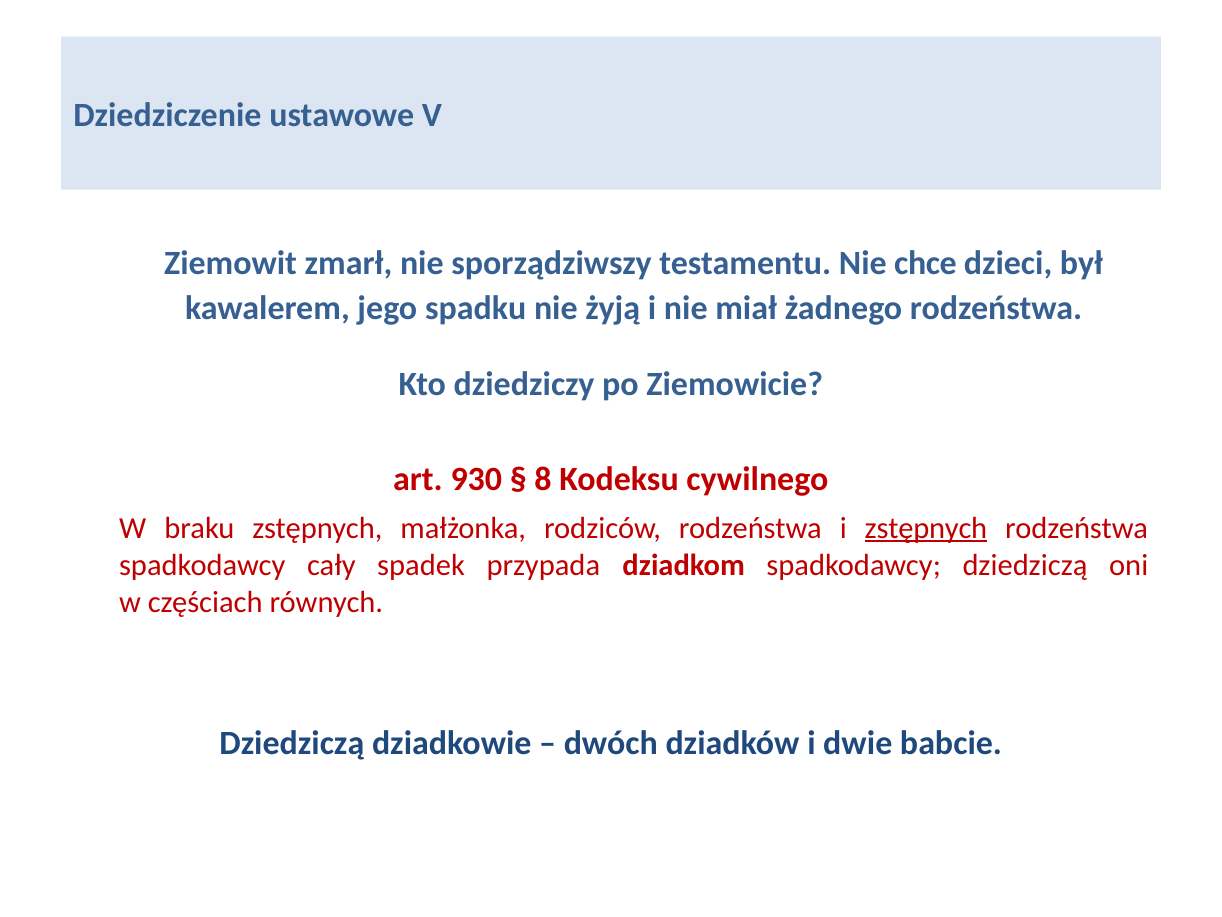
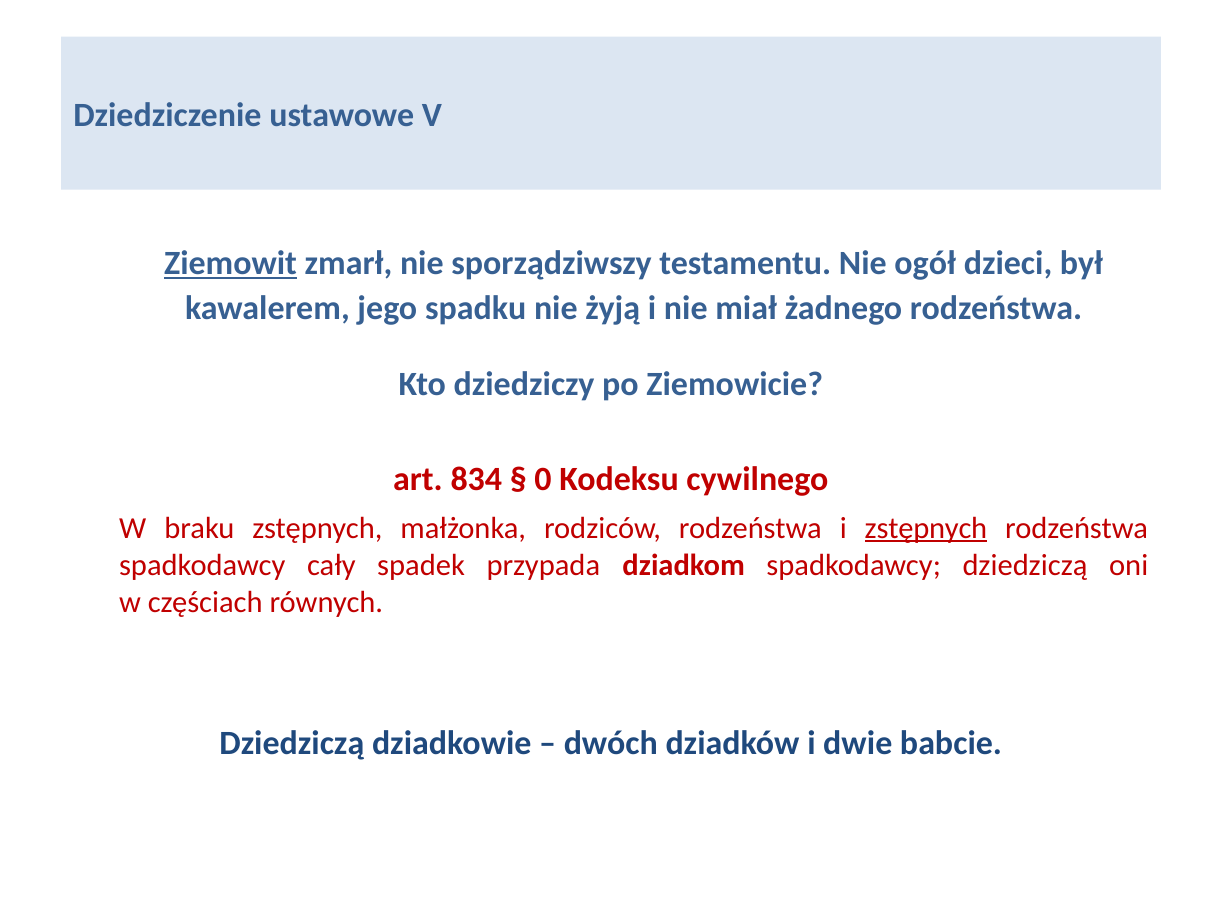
Ziemowit underline: none -> present (230, 263)
chce: chce -> ogół (925, 263)
930: 930 -> 834 (476, 479)
8: 8 -> 0 (543, 479)
